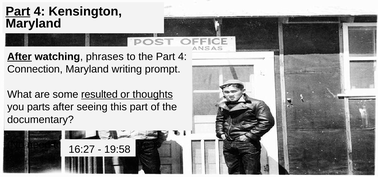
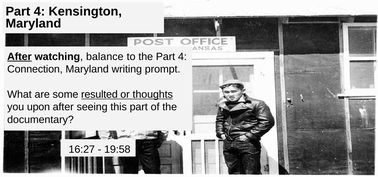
Part underline: present -> none (18, 11)
phrases: phrases -> balance (105, 57)
parts: parts -> upon (38, 107)
